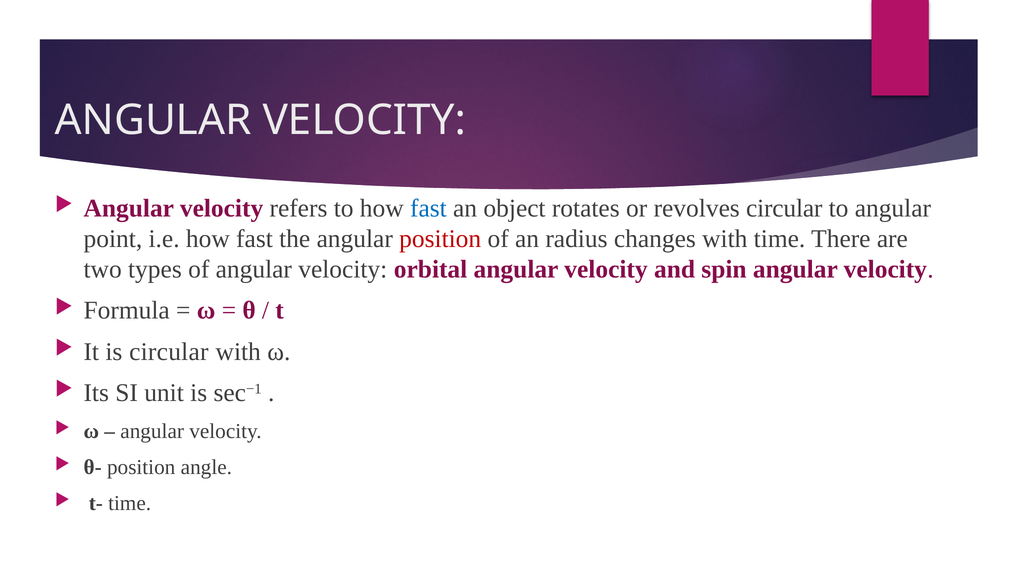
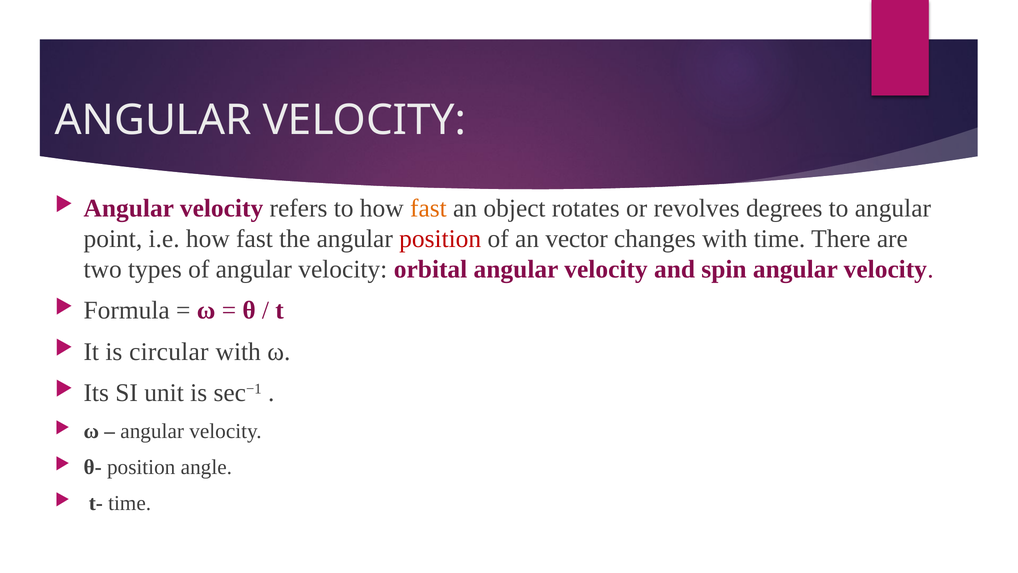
fast colour: blue -> orange (428, 208)
revolves circular: circular -> degrees (784, 208)
radius: radius -> vector (577, 239)
